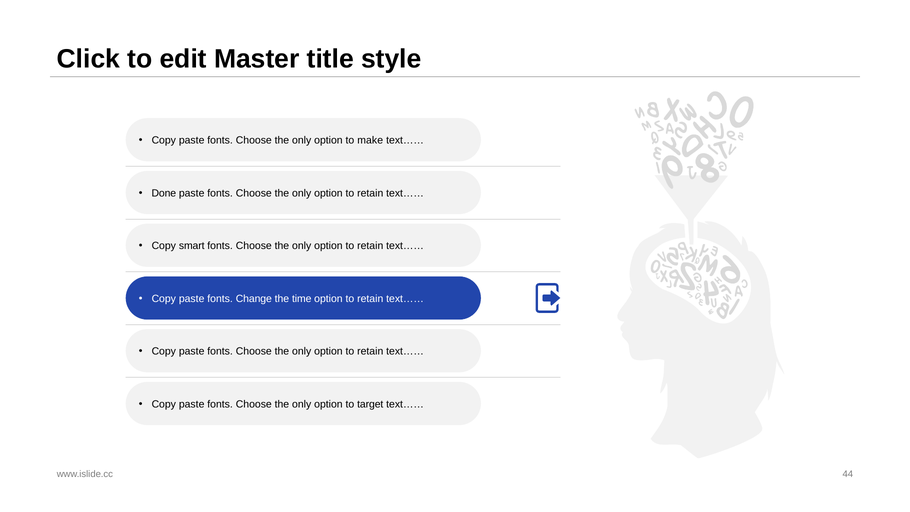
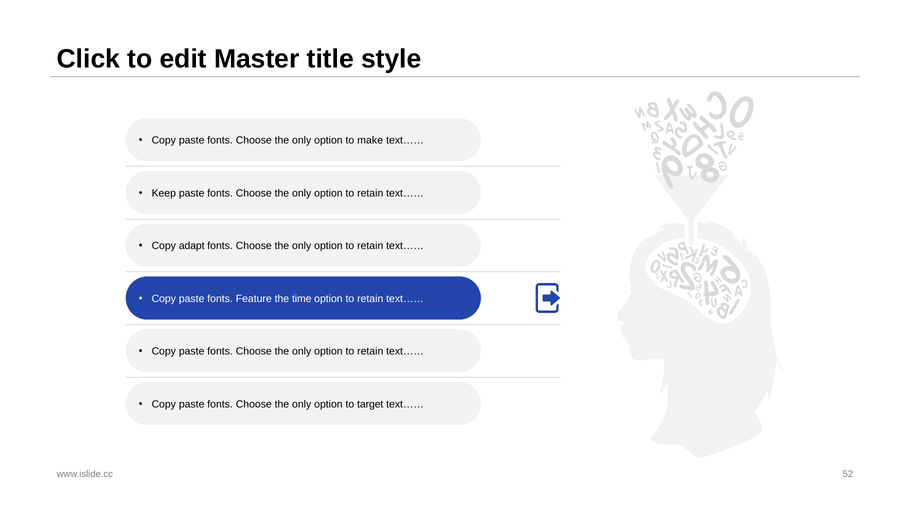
Done: Done -> Keep (164, 193)
smart: smart -> adapt (192, 246)
Change: Change -> Feature (254, 299)
44: 44 -> 52 (848, 474)
